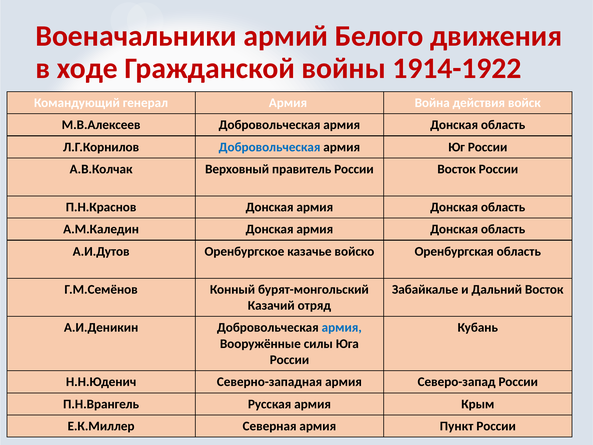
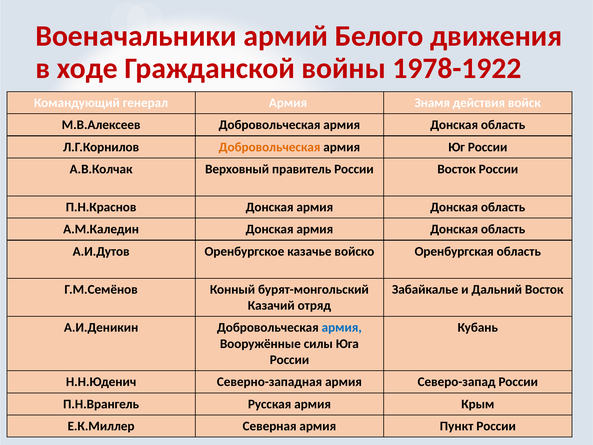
1914-1922: 1914-1922 -> 1978-1922 (457, 68)
Война: Война -> Знамя (432, 103)
Добровольческая colour: blue -> orange (270, 147)
